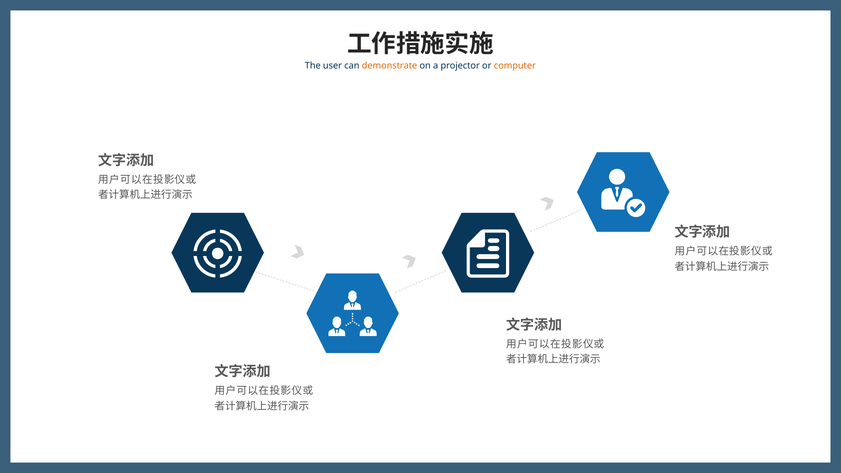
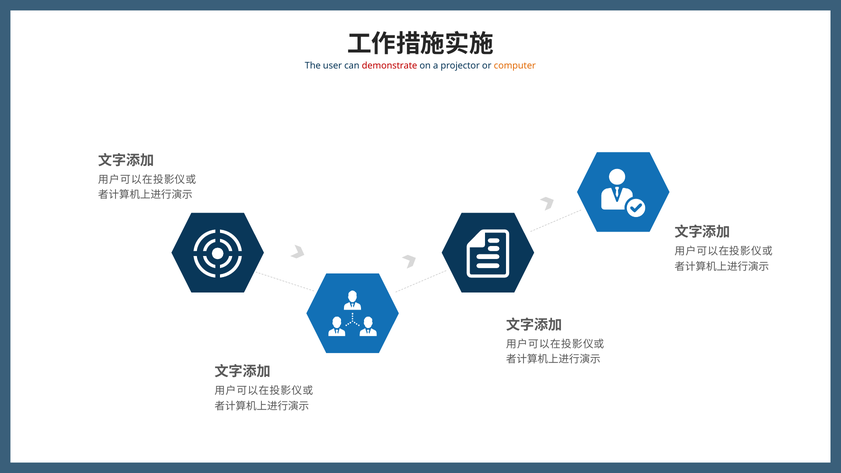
demonstrate colour: orange -> red (390, 66)
